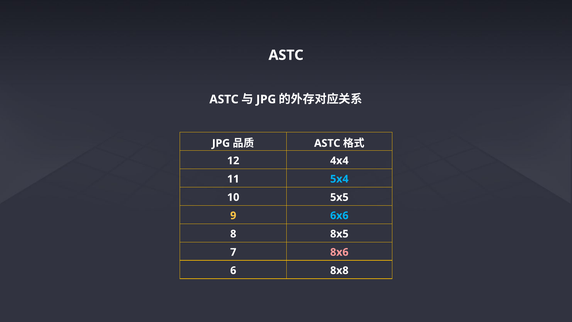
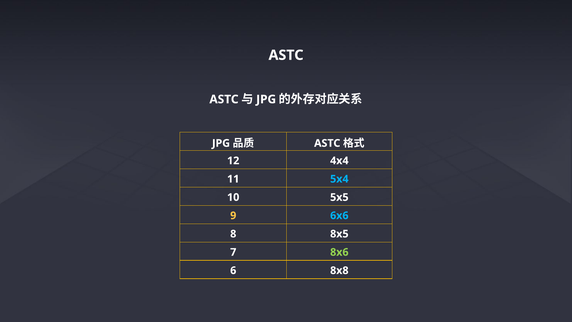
8x6 colour: pink -> light green (339, 252)
